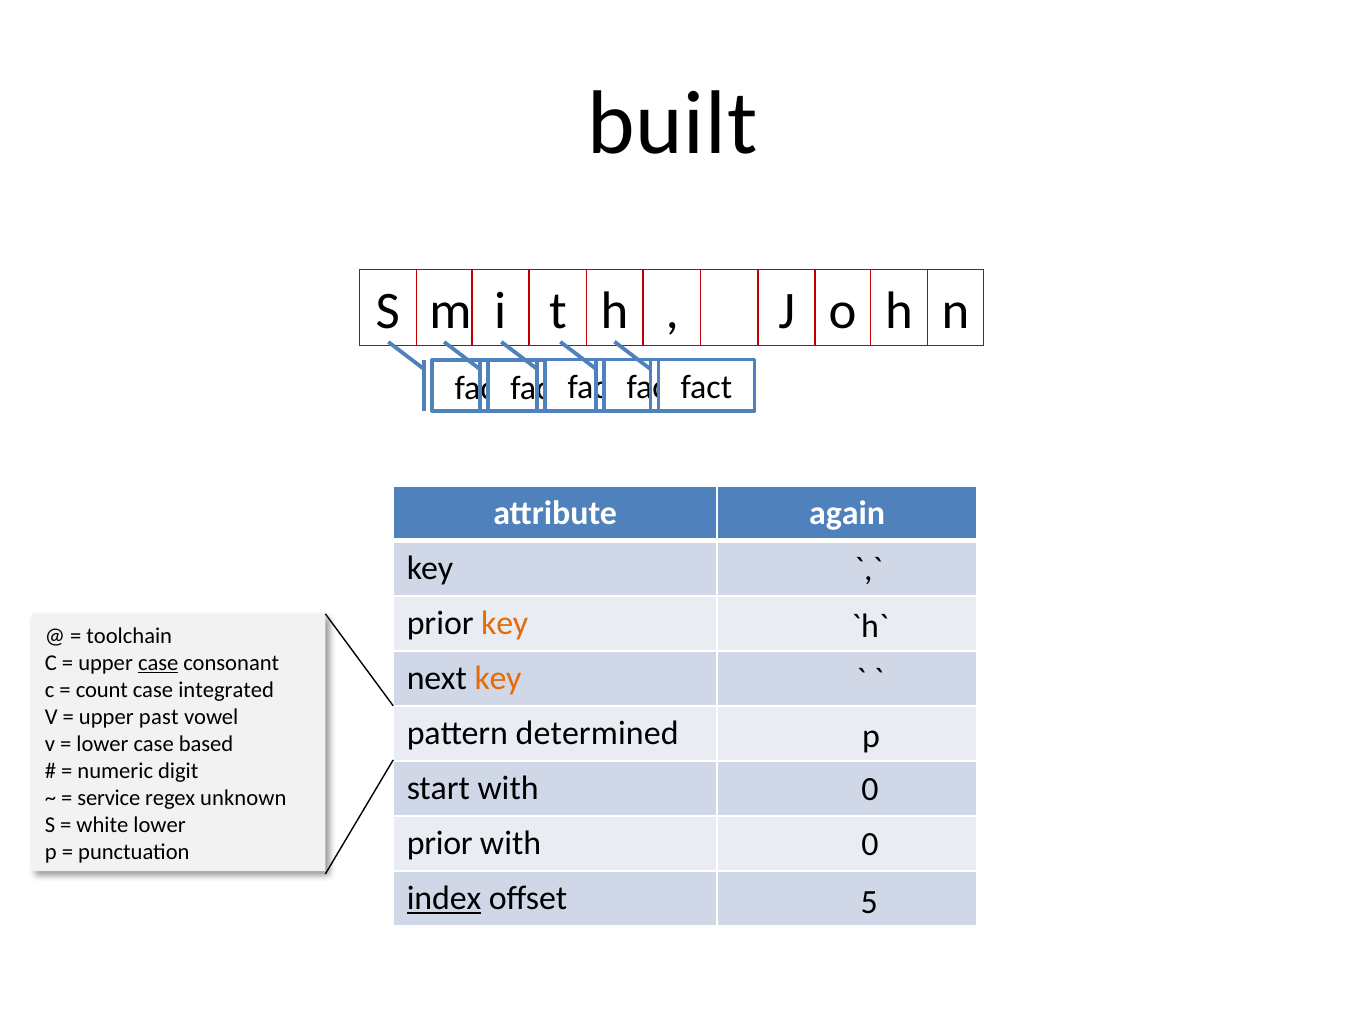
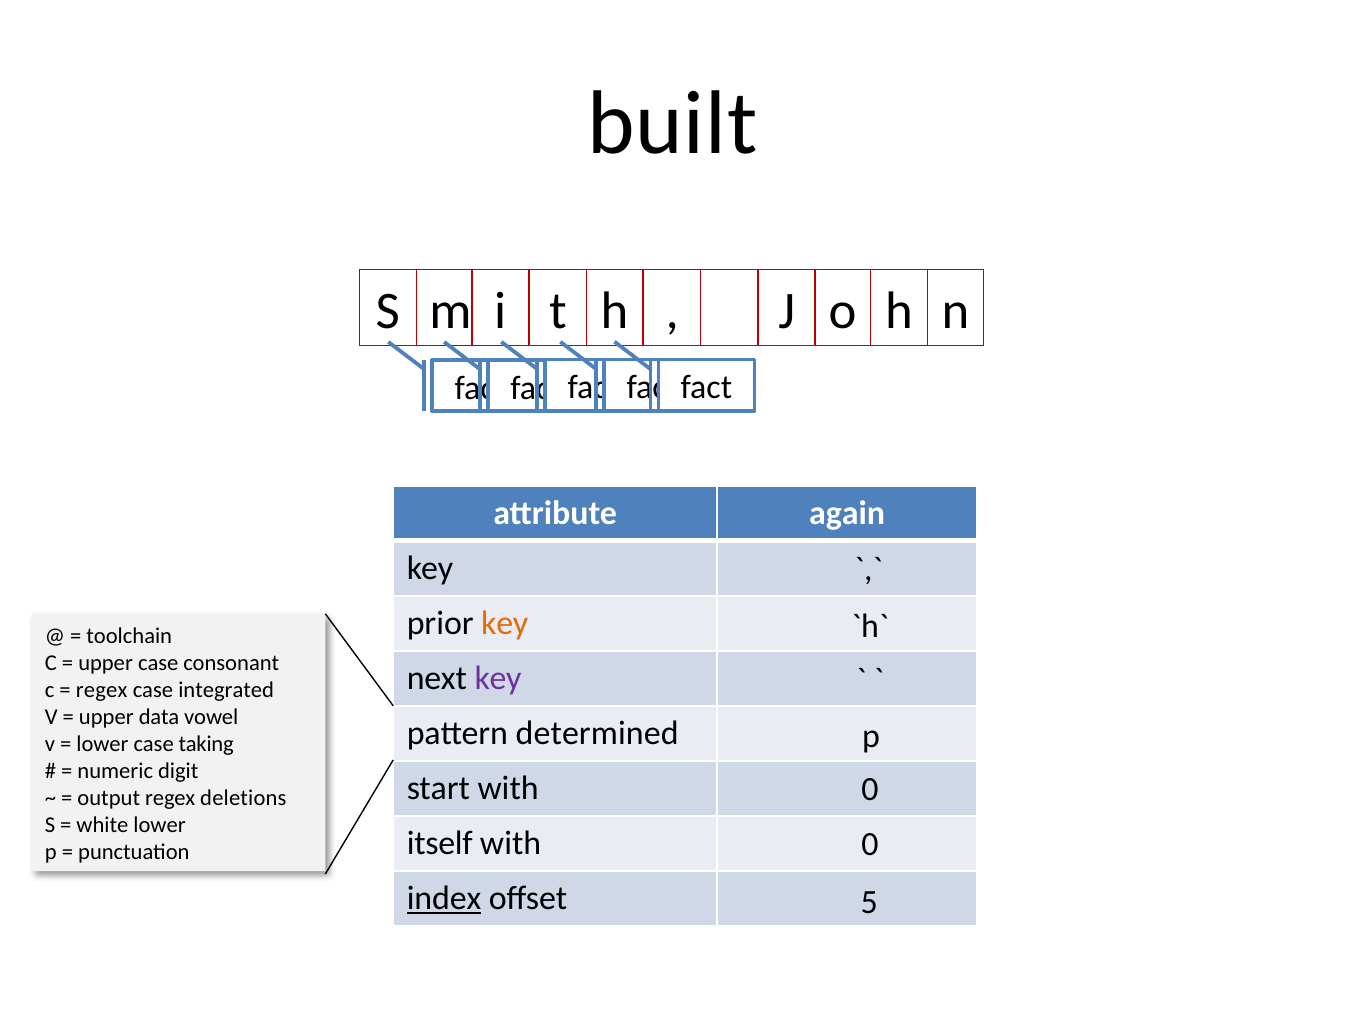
case underline: present -> none (158, 663)
key colour: orange -> purple (498, 679)
count: count -> regex (102, 690)
past: past -> data (159, 717)
based: based -> taking (206, 745)
service: service -> output (109, 799)
unknown: unknown -> deletions (243, 799)
prior: prior -> itself (440, 844)
